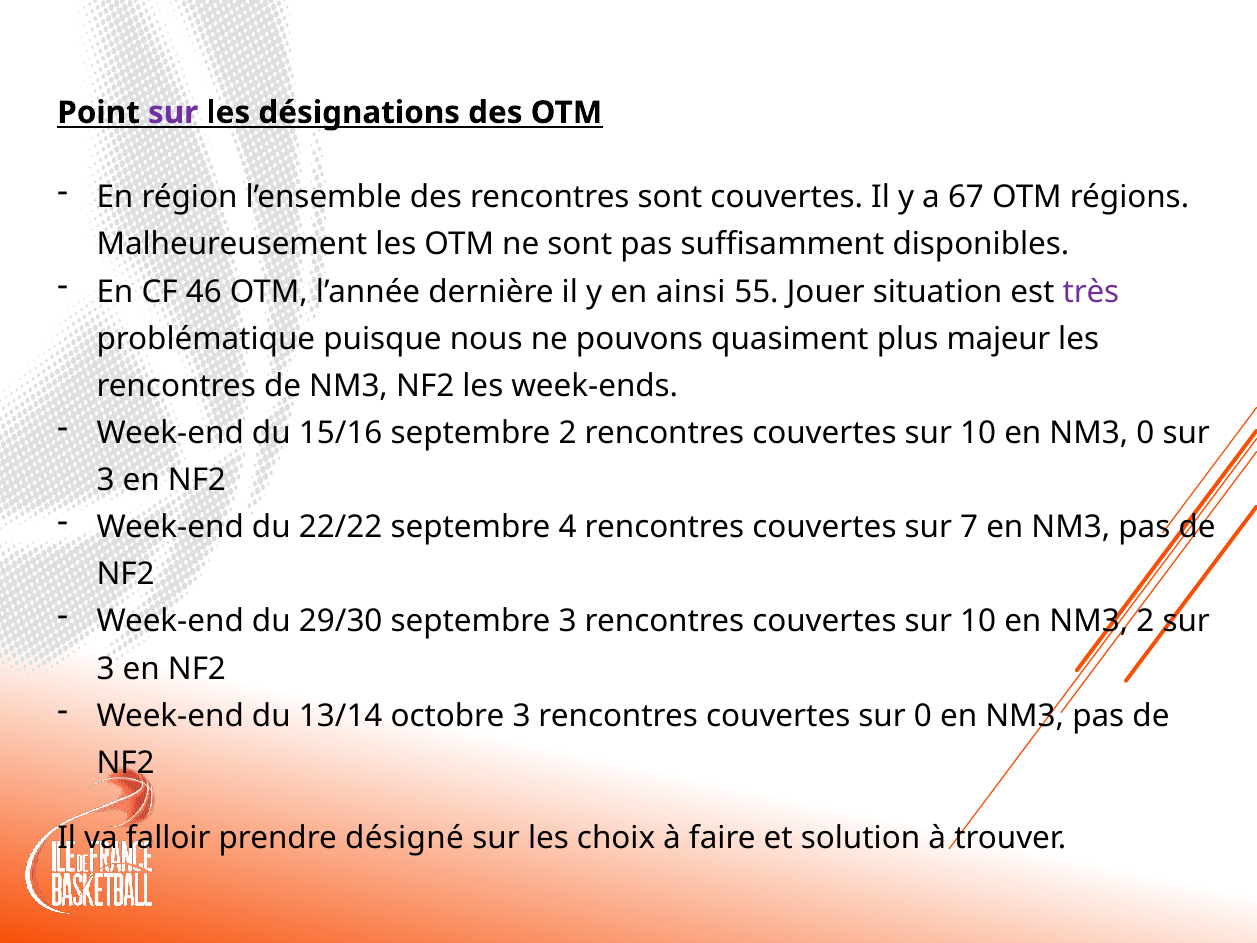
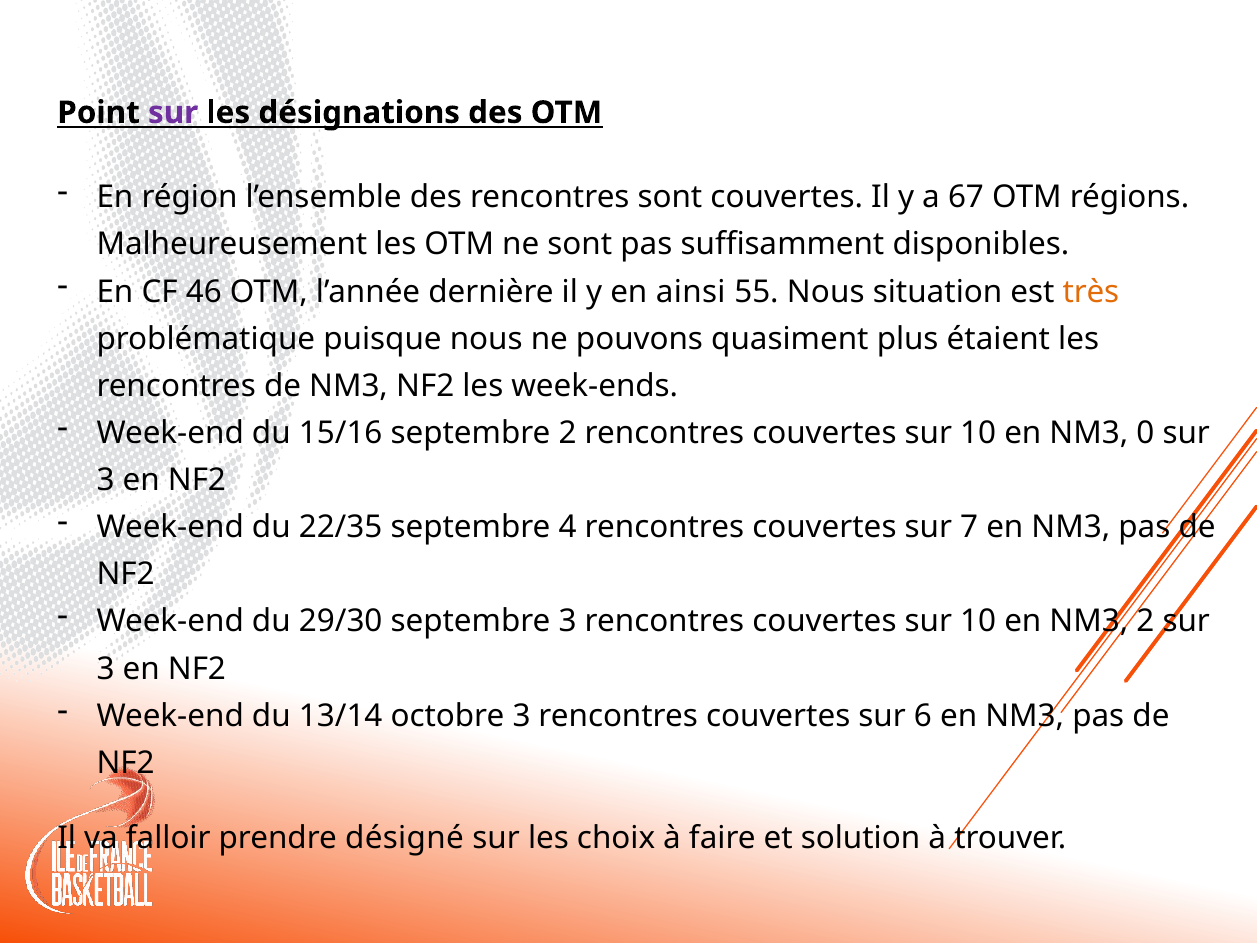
55 Jouer: Jouer -> Nous (826, 292)
très colour: purple -> orange (1091, 292)
majeur: majeur -> étaient (998, 339)
22/22: 22/22 -> 22/35 (341, 527)
sur 0: 0 -> 6 (923, 716)
